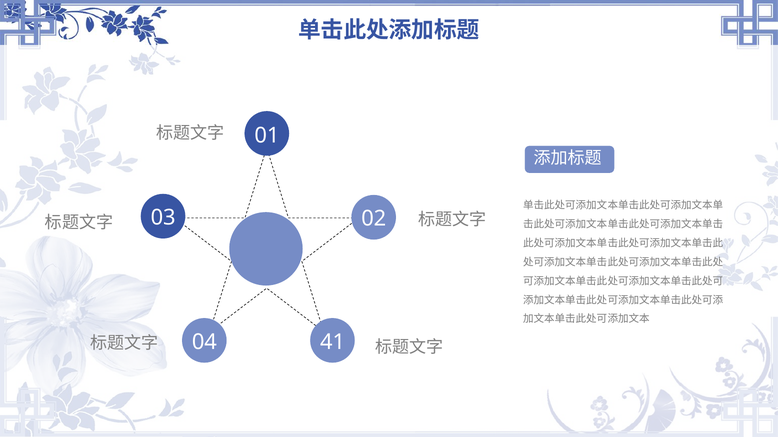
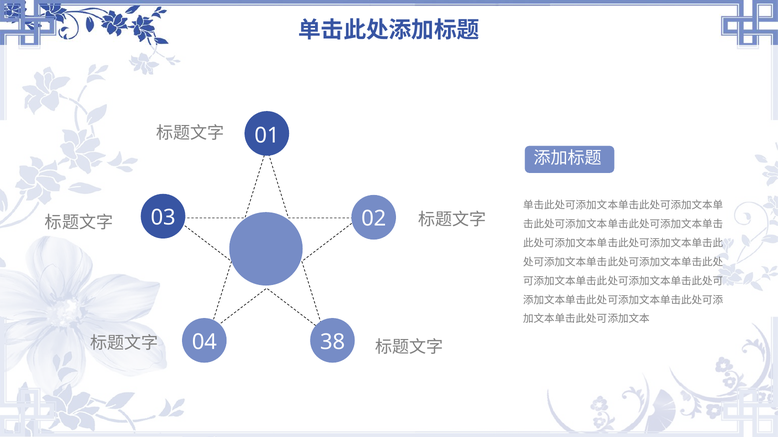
41: 41 -> 38 (333, 342)
